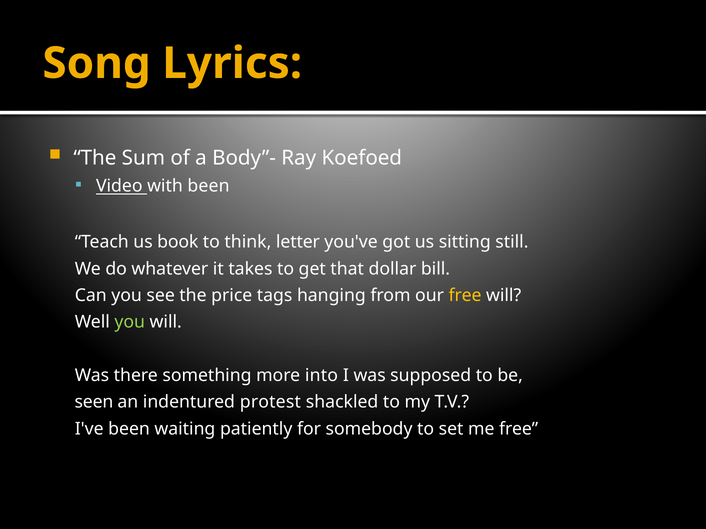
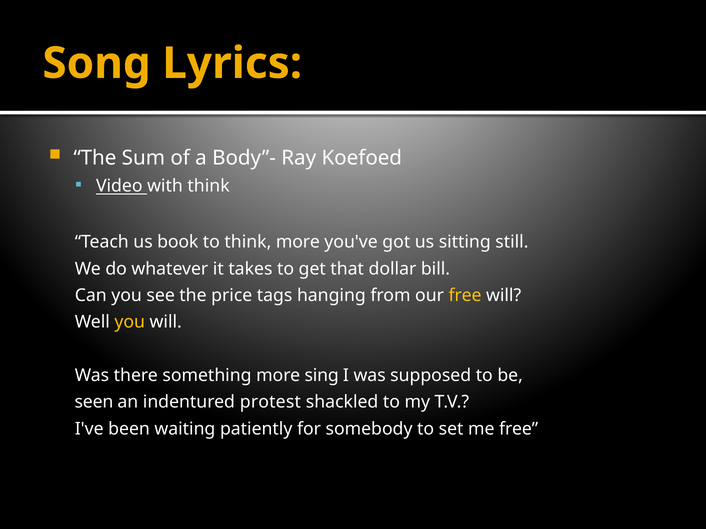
with been: been -> think (209, 186)
think letter: letter -> more (298, 242)
you colour: light green -> yellow (130, 322)
into: into -> sing (322, 376)
